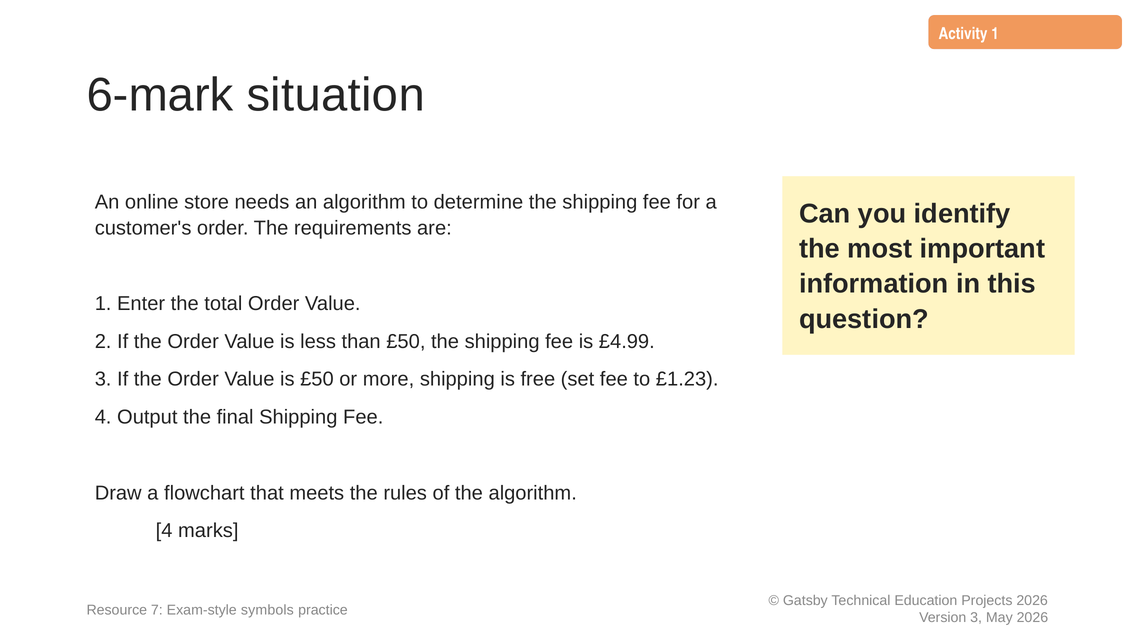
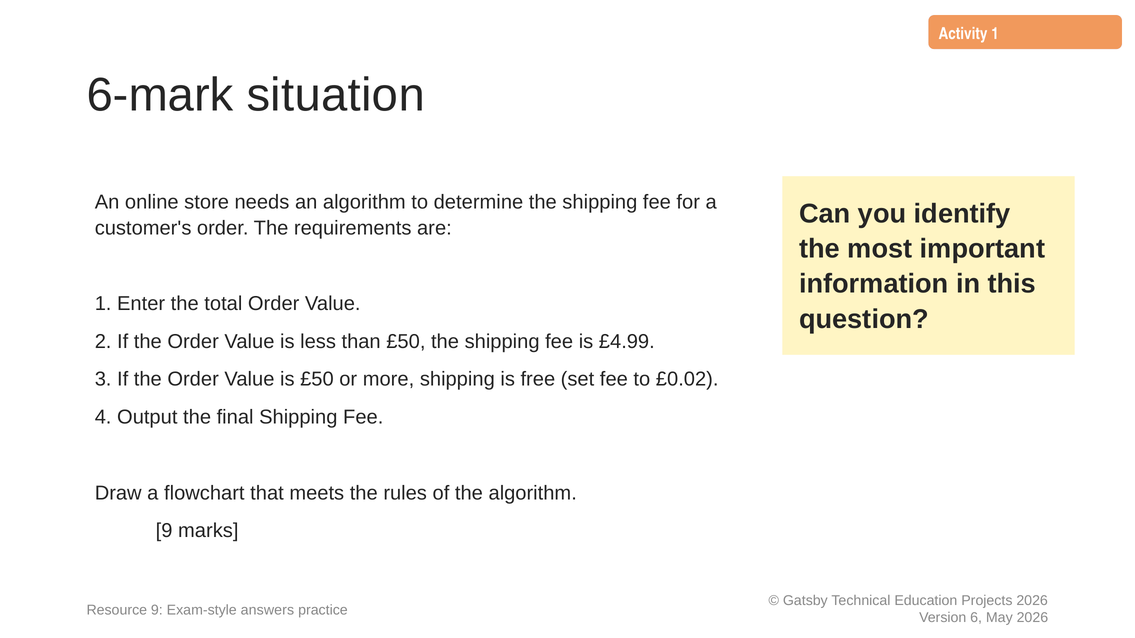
£1.23: £1.23 -> £0.02 (687, 380)
4: 4 -> 9 (164, 531)
Resource 7: 7 -> 9 (157, 610)
symbols: symbols -> answers (267, 610)
3: 3 -> 6 (976, 618)
